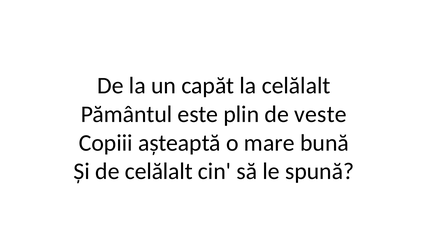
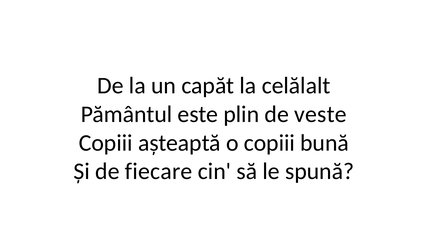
o mare: mare -> copiii (269, 143)
de celălalt: celălalt -> fiecare (159, 171)
